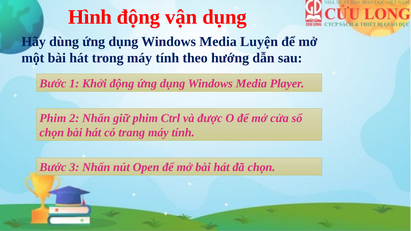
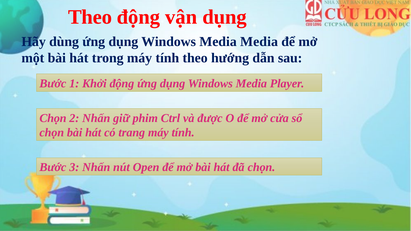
Hình: Hình -> Theo (90, 17)
Media Luyện: Luyện -> Media (259, 42)
Phim: Phim -> Chọn (53, 118)
